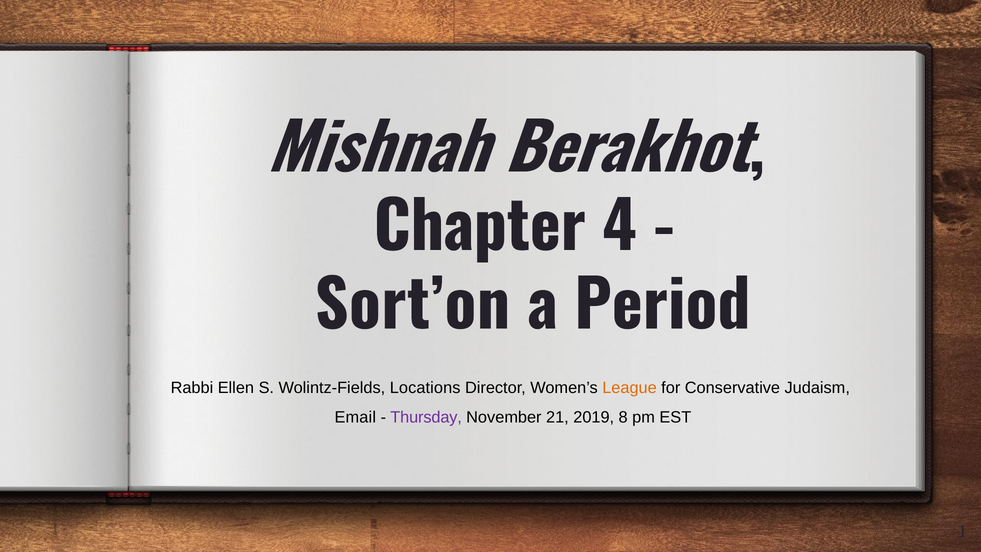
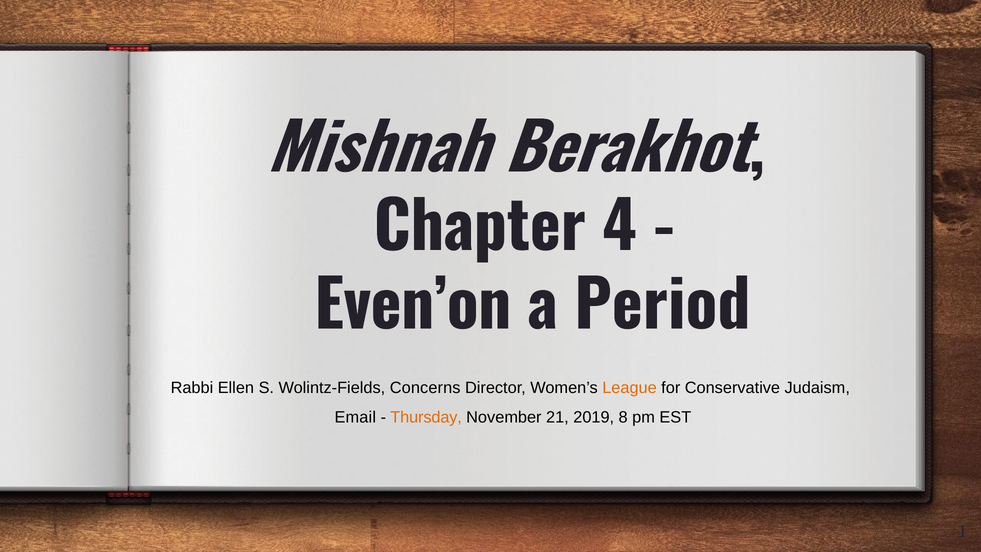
Sort’on: Sort’on -> Even’on (413, 307)
Locations: Locations -> Concerns (425, 388)
Thursday colour: purple -> orange (426, 417)
